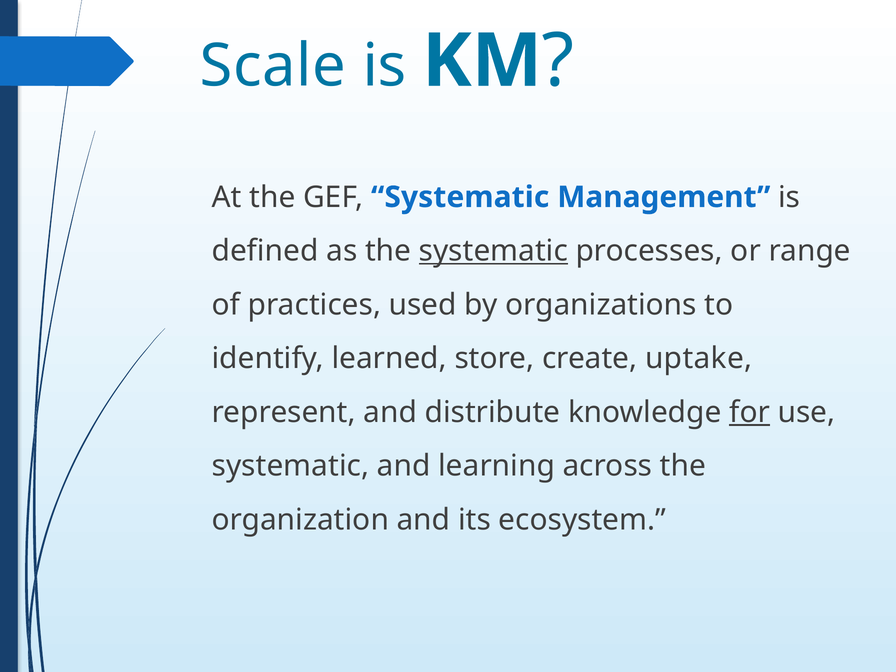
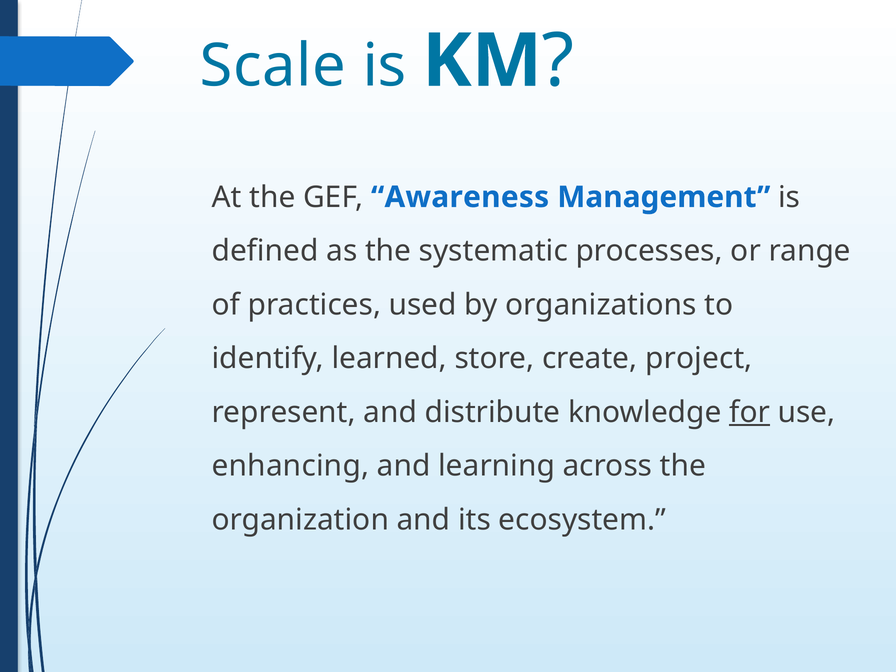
GEF Systematic: Systematic -> Awareness (460, 197)
systematic underline: present -> none (493, 251)
uptake: uptake -> project (699, 358)
systematic: systematic -> enhancing (290, 466)
